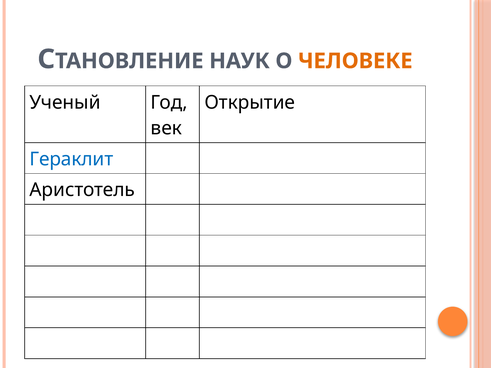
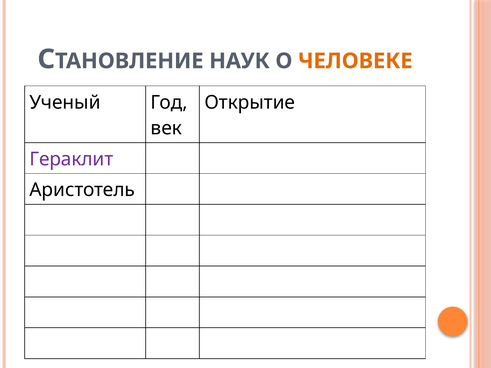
Гераклит colour: blue -> purple (71, 159)
